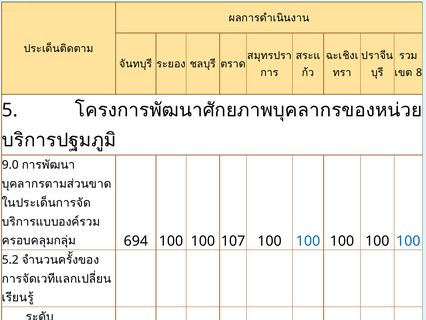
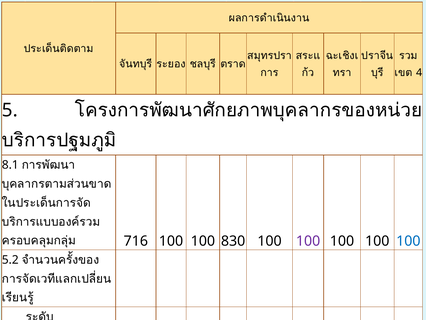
8: 8 -> 4 (419, 72)
9.0: 9.0 -> 8.1 (10, 165)
694: 694 -> 716 (136, 241)
107: 107 -> 830 (233, 241)
100 colour: blue -> purple (308, 241)
